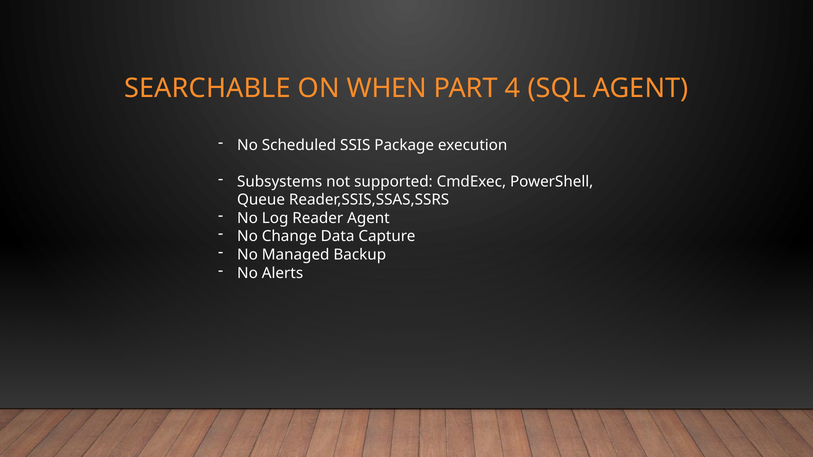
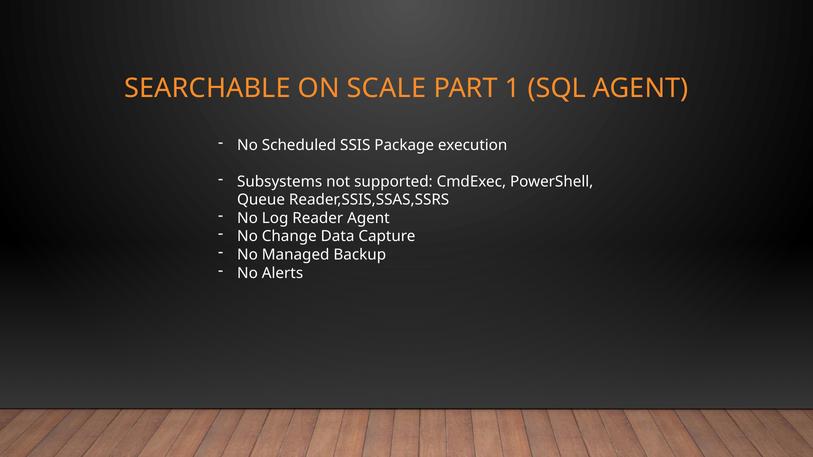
WHEN: WHEN -> SCALE (387, 88)
4: 4 -> 1 (513, 88)
